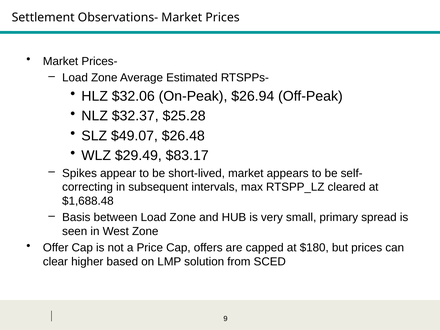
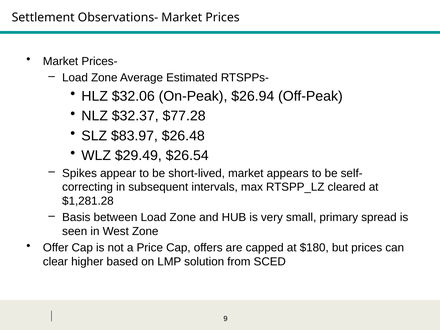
$25.28: $25.28 -> $77.28 (184, 116)
$49.07: $49.07 -> $83.97 (134, 136)
$83.17: $83.17 -> $26.54 (187, 156)
$1,688.48: $1,688.48 -> $1,281.28 (88, 201)
